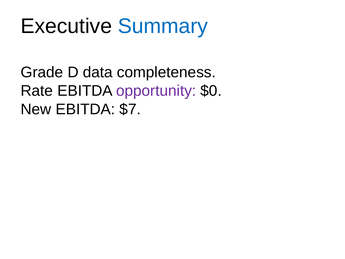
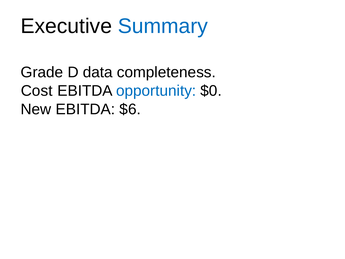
Rate: Rate -> Cost (37, 91)
opportunity colour: purple -> blue (156, 91)
$7: $7 -> $6 (130, 109)
